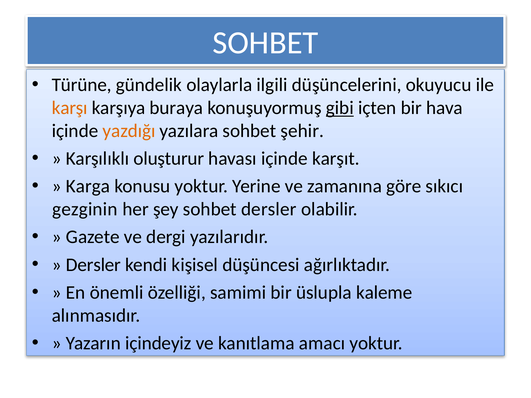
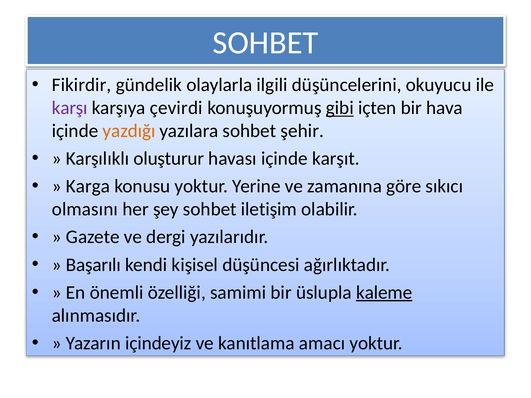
Türüne: Türüne -> Fikirdir (82, 85)
karşı colour: orange -> purple (70, 108)
buraya: buraya -> çevirdi (176, 108)
gezginin: gezginin -> olmasını (85, 209)
sohbet dersler: dersler -> iletişim (269, 209)
Dersler: Dersler -> Başarılı (93, 265)
kaleme underline: none -> present (384, 293)
